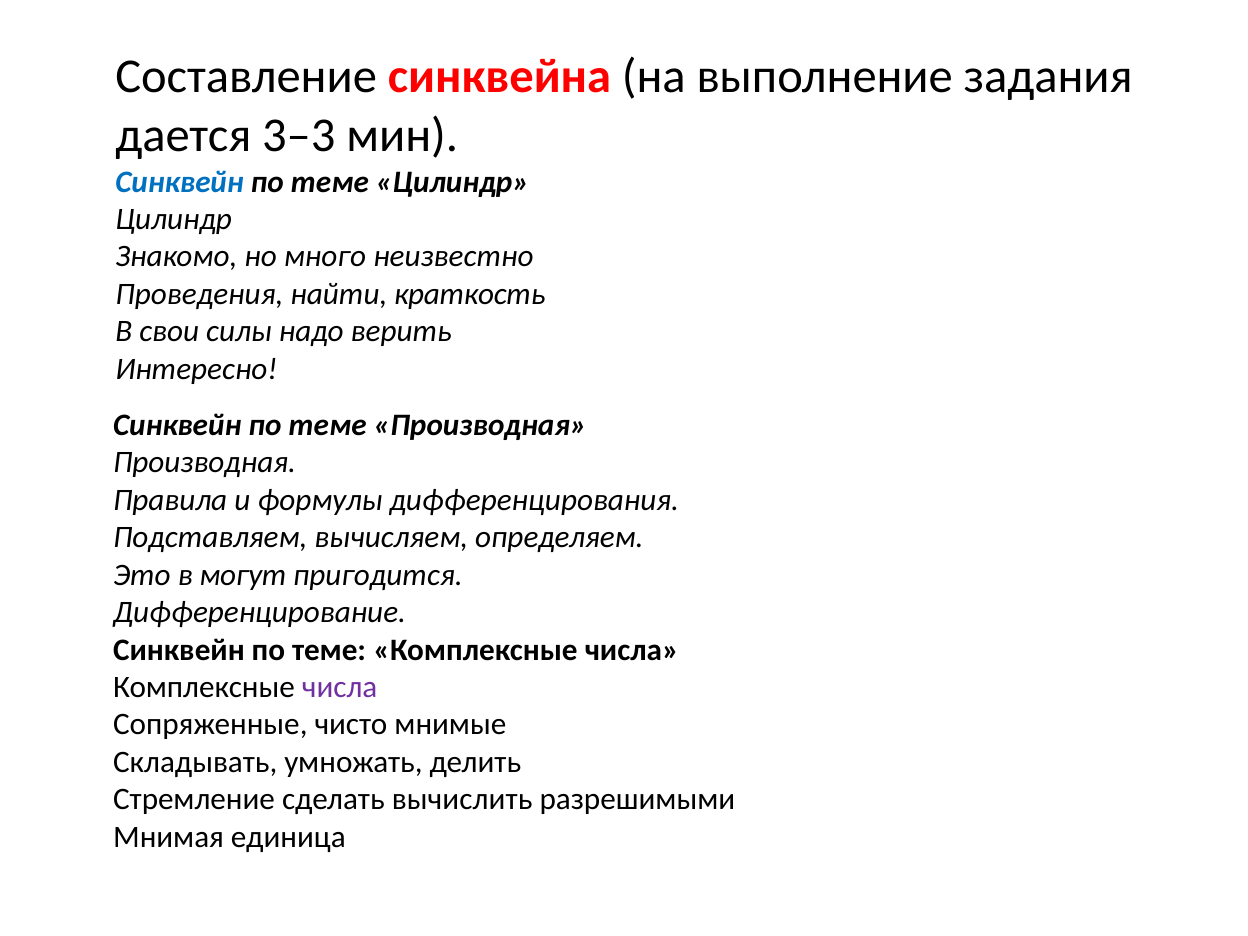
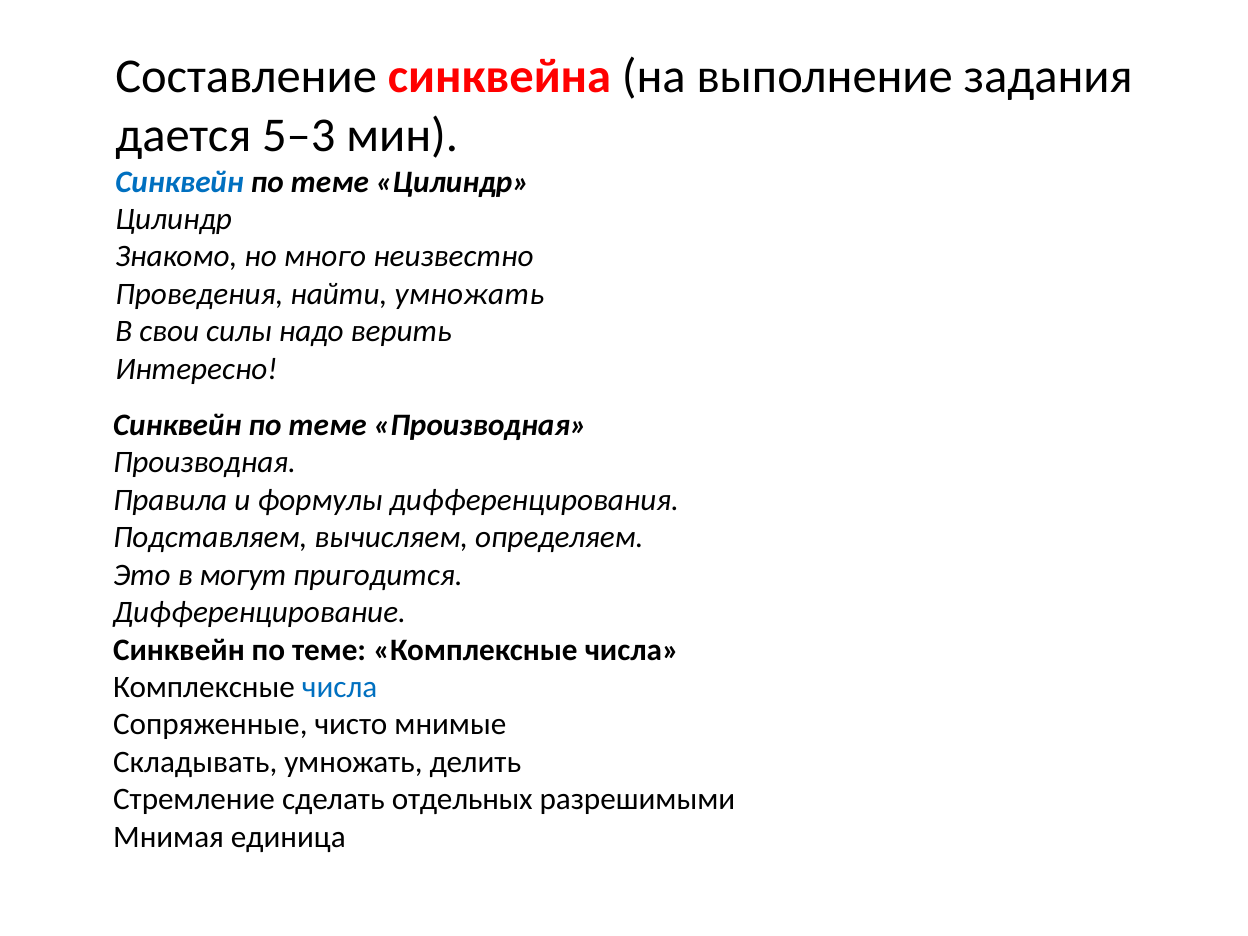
3–3: 3–3 -> 5–3 (299, 135)
найти краткость: краткость -> умножать (469, 294)
числа colour: purple -> blue (340, 687)
вычислить: вычислить -> отдельных (462, 800)
